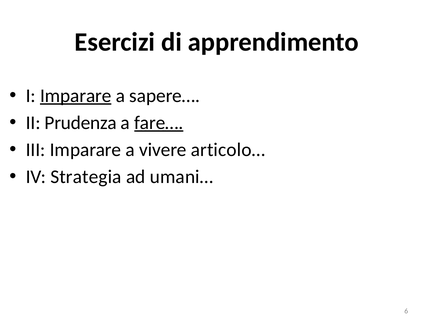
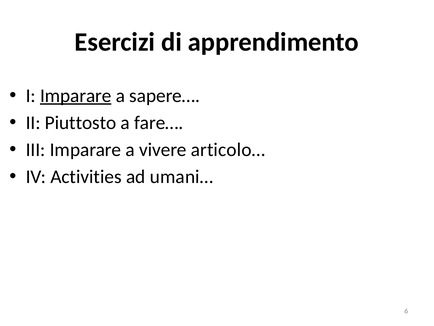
Prudenza: Prudenza -> Piuttosto (81, 123)
fare… underline: present -> none (159, 123)
Strategia: Strategia -> Activities (86, 177)
